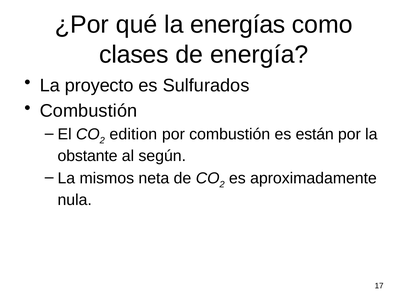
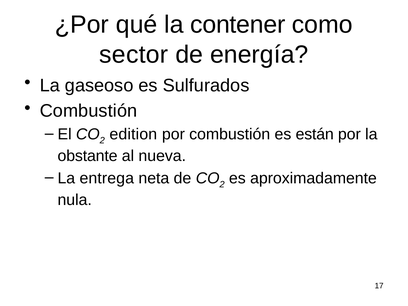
energías: energías -> contener (238, 25)
clases: clases -> sector (134, 54)
proyecto: proyecto -> gaseoso (99, 86)
según: según -> nueva (162, 156)
mismos: mismos -> entrega (107, 178)
